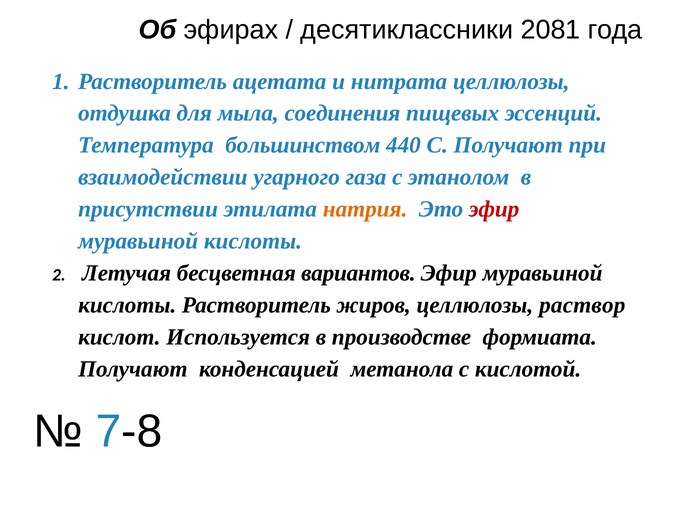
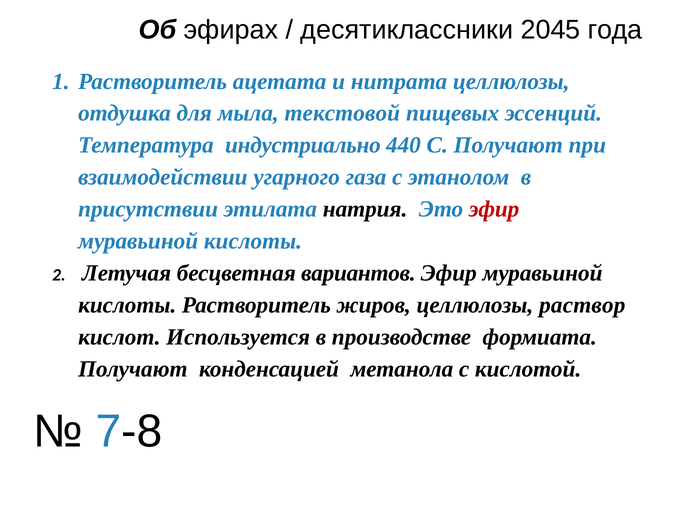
2081: 2081 -> 2045 (551, 30)
соединения: соединения -> текстовой (342, 113)
большинством: большинством -> индустриально (303, 145)
натрия colour: orange -> black (365, 209)
